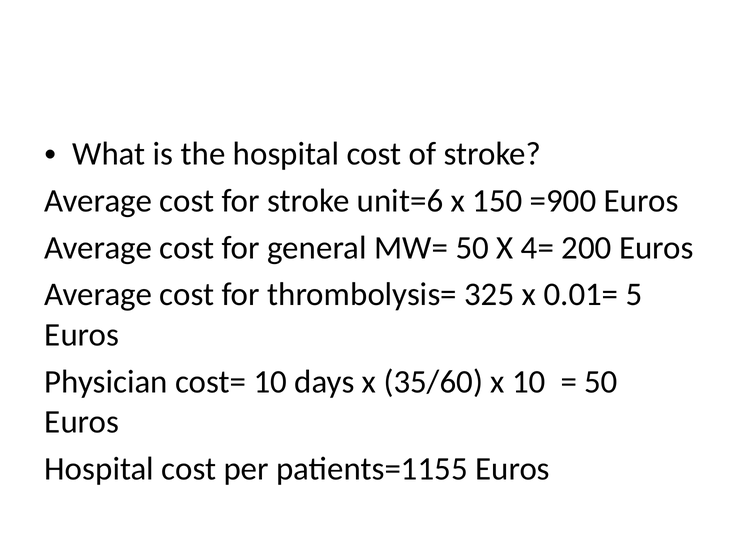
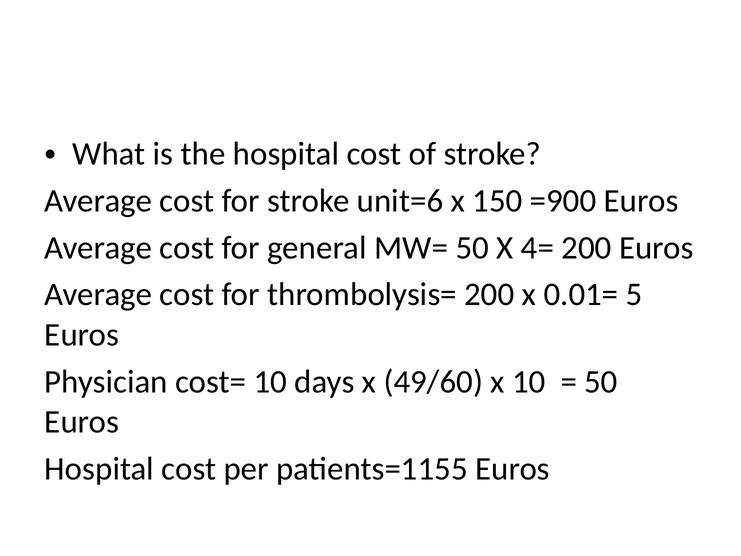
thrombolysis= 325: 325 -> 200 (489, 294)
35/60: 35/60 -> 49/60 (433, 382)
